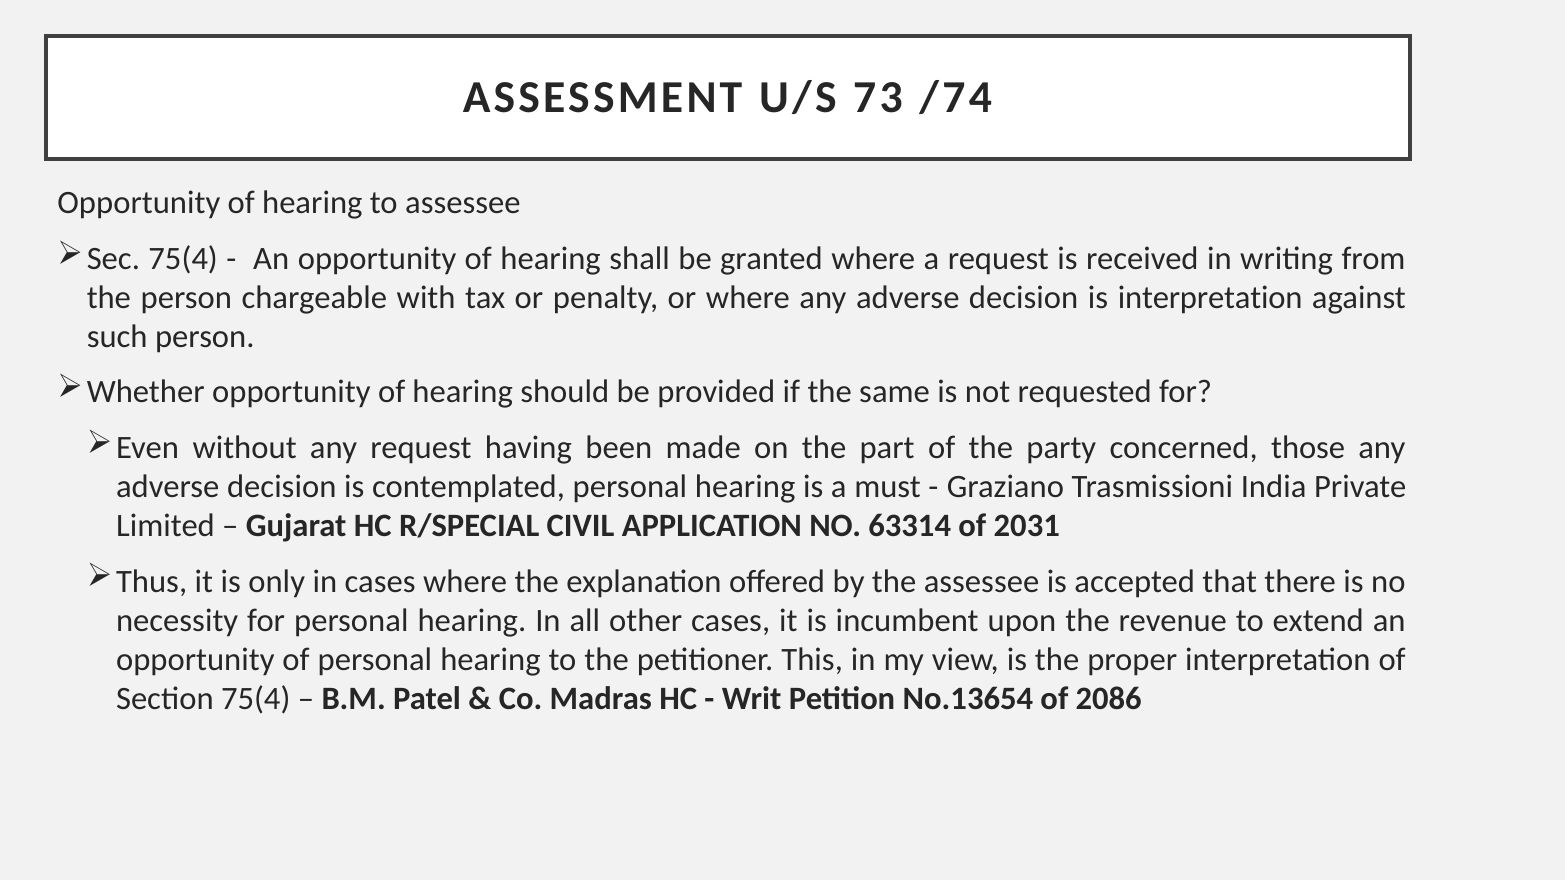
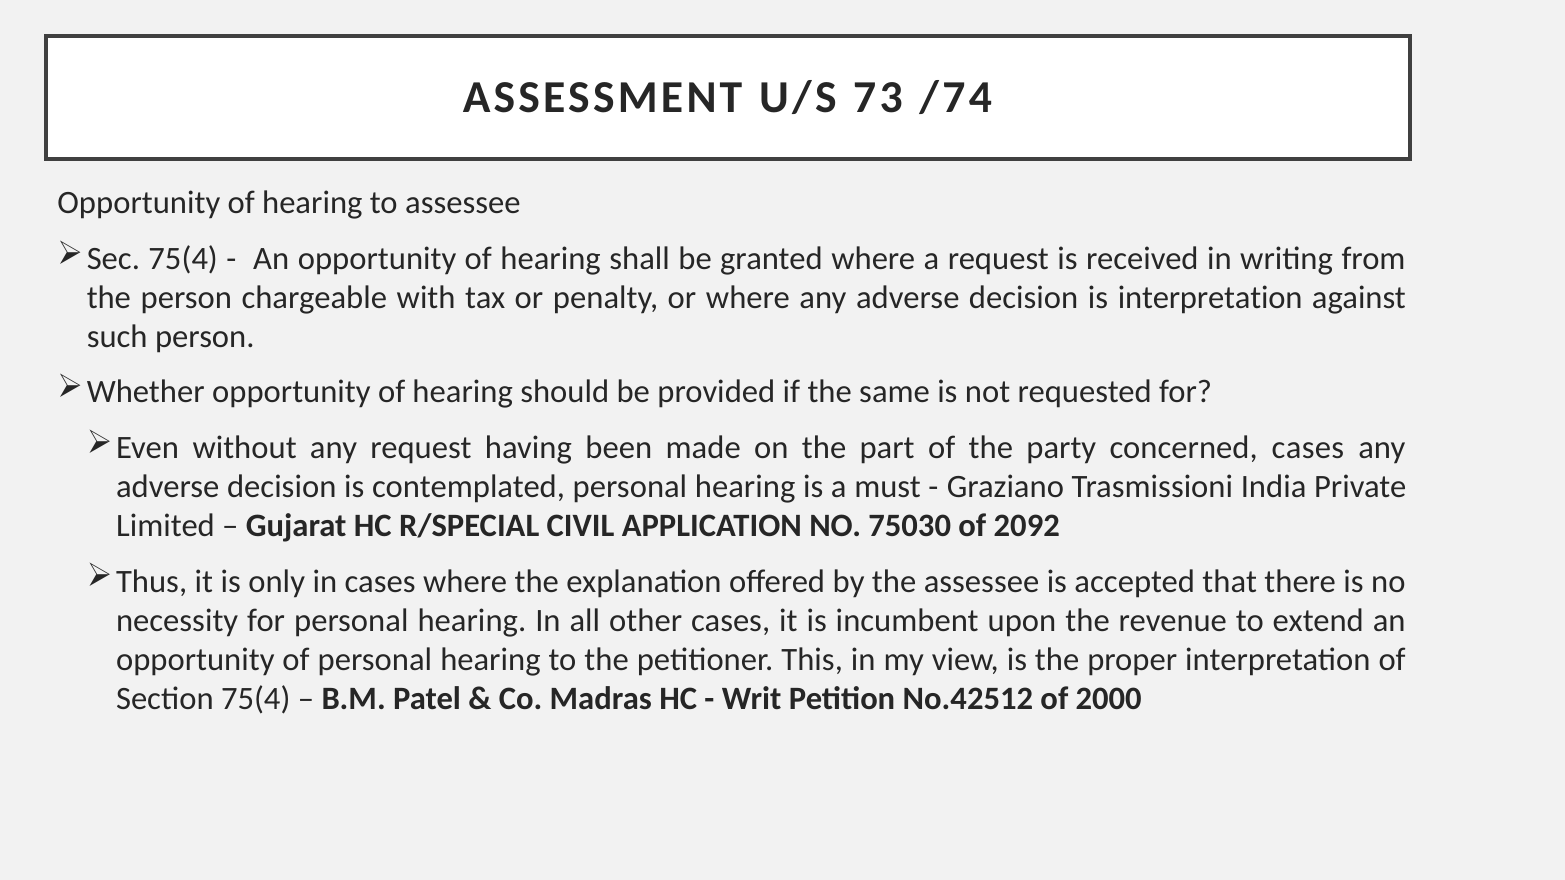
concerned those: those -> cases (1308, 448)
63314: 63314 -> 75030 (910, 526)
2031: 2031 -> 2092 (1027, 526)
No.13654: No.13654 -> No.42512 (968, 699)
2086: 2086 -> 2000 (1109, 699)
